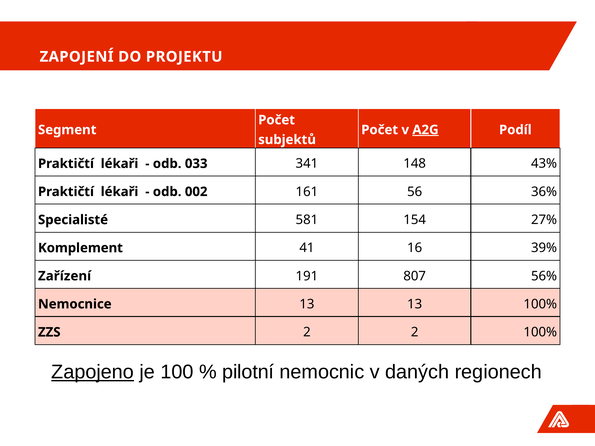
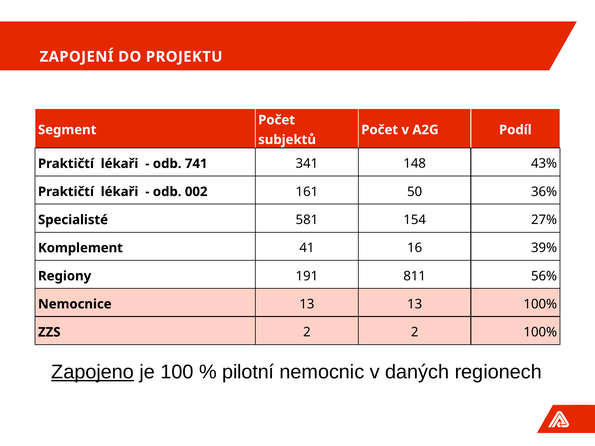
A2G underline: present -> none (425, 130)
033: 033 -> 741 (196, 164)
56: 56 -> 50 (415, 192)
Zařízení: Zařízení -> Regiony (65, 276)
807: 807 -> 811 (415, 276)
